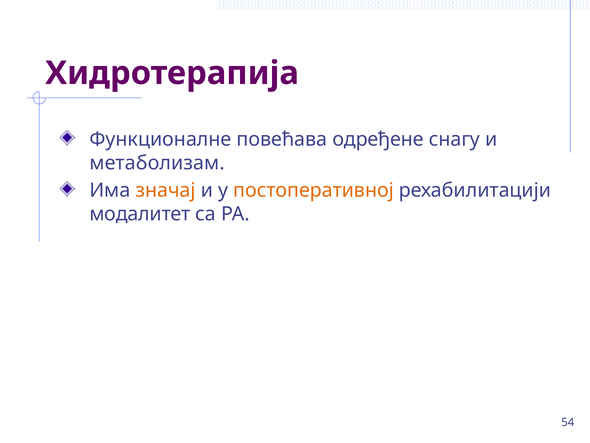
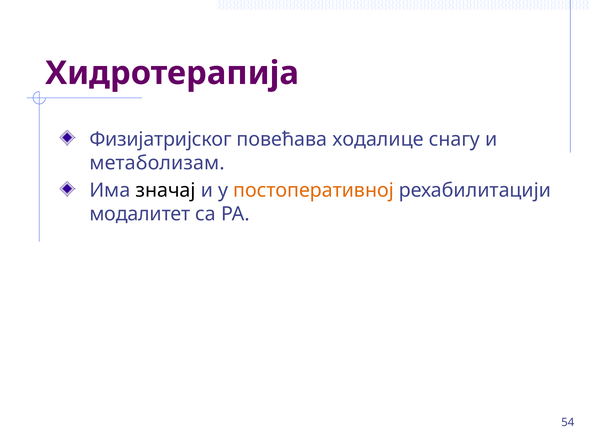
Функционалне: Функционалне -> Физијатријског (161, 139)
одређене: одређене -> ходалице (378, 139)
значај colour: orange -> black (166, 190)
